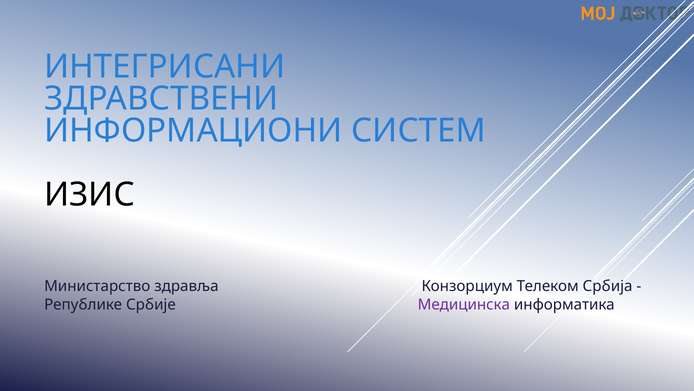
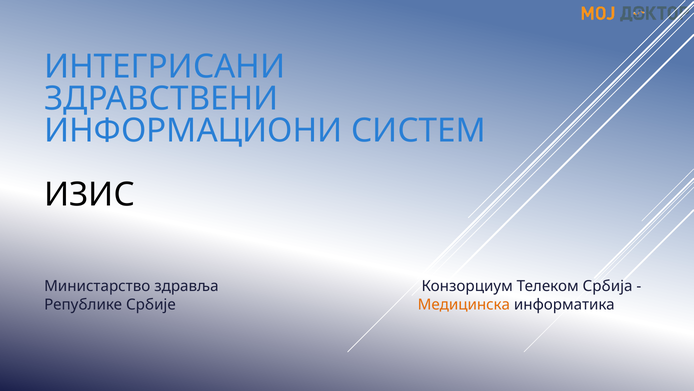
Медицинска colour: purple -> orange (464, 304)
